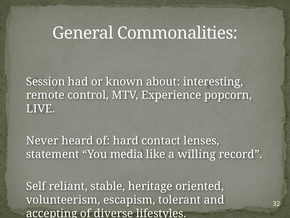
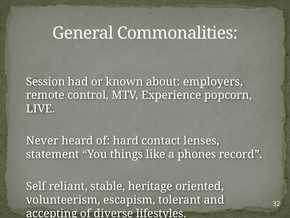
interesting: interesting -> employers (213, 82)
media: media -> things (127, 154)
willing: willing -> phones (197, 154)
